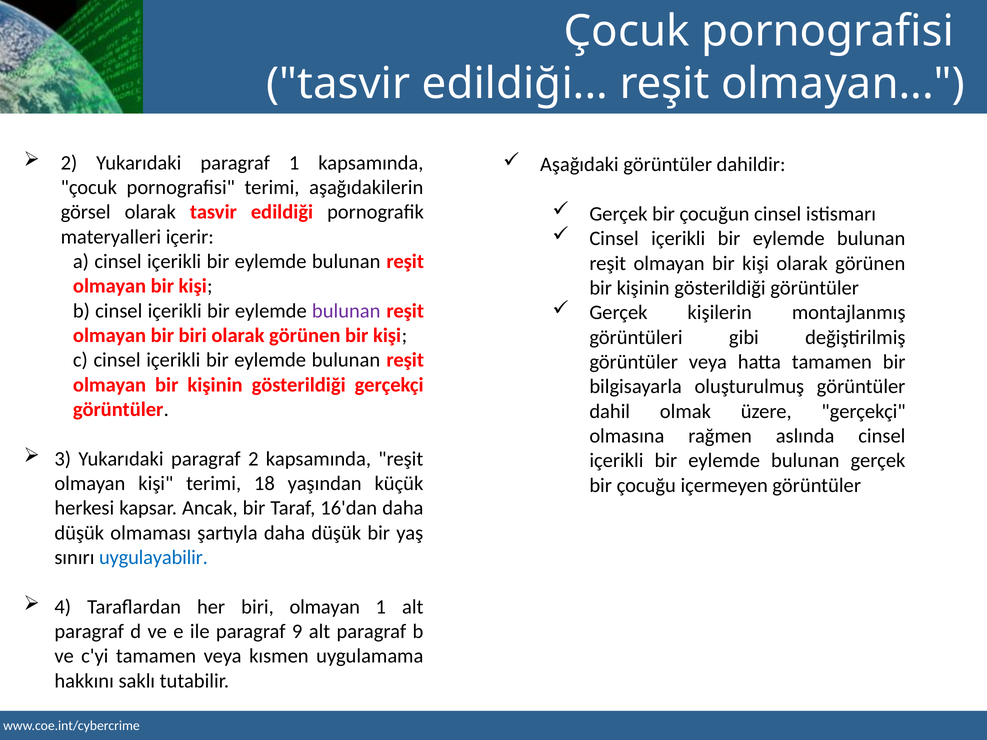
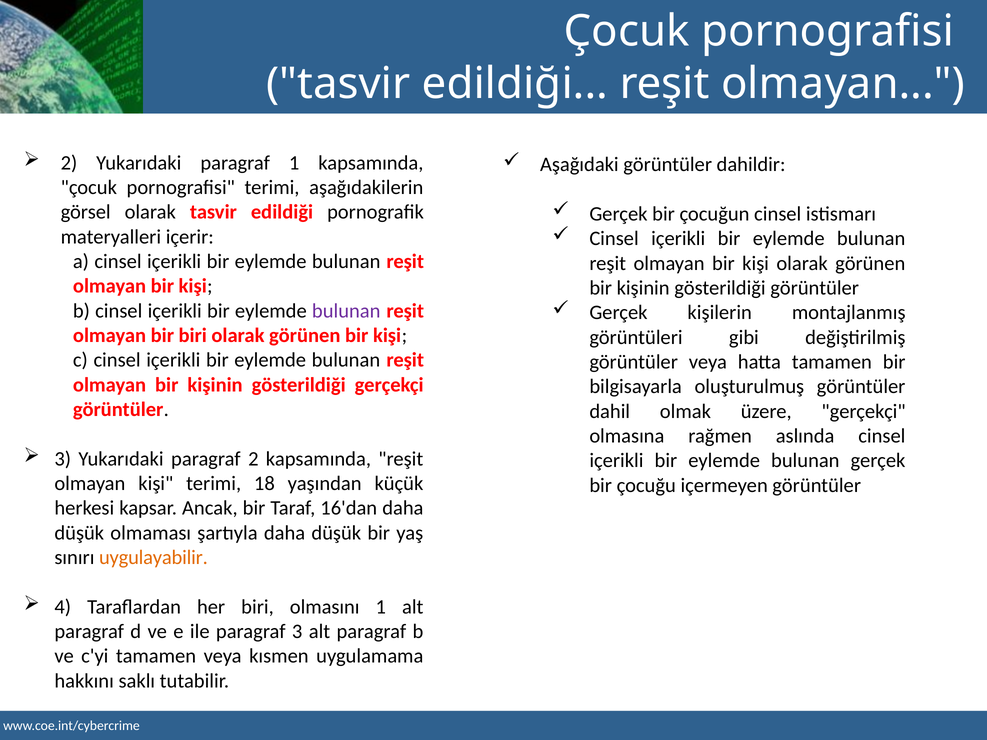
uygulayabilir colour: blue -> orange (153, 558)
biri olmayan: olmayan -> olmasını (325, 607)
paragraf 9: 9 -> 3 (297, 632)
